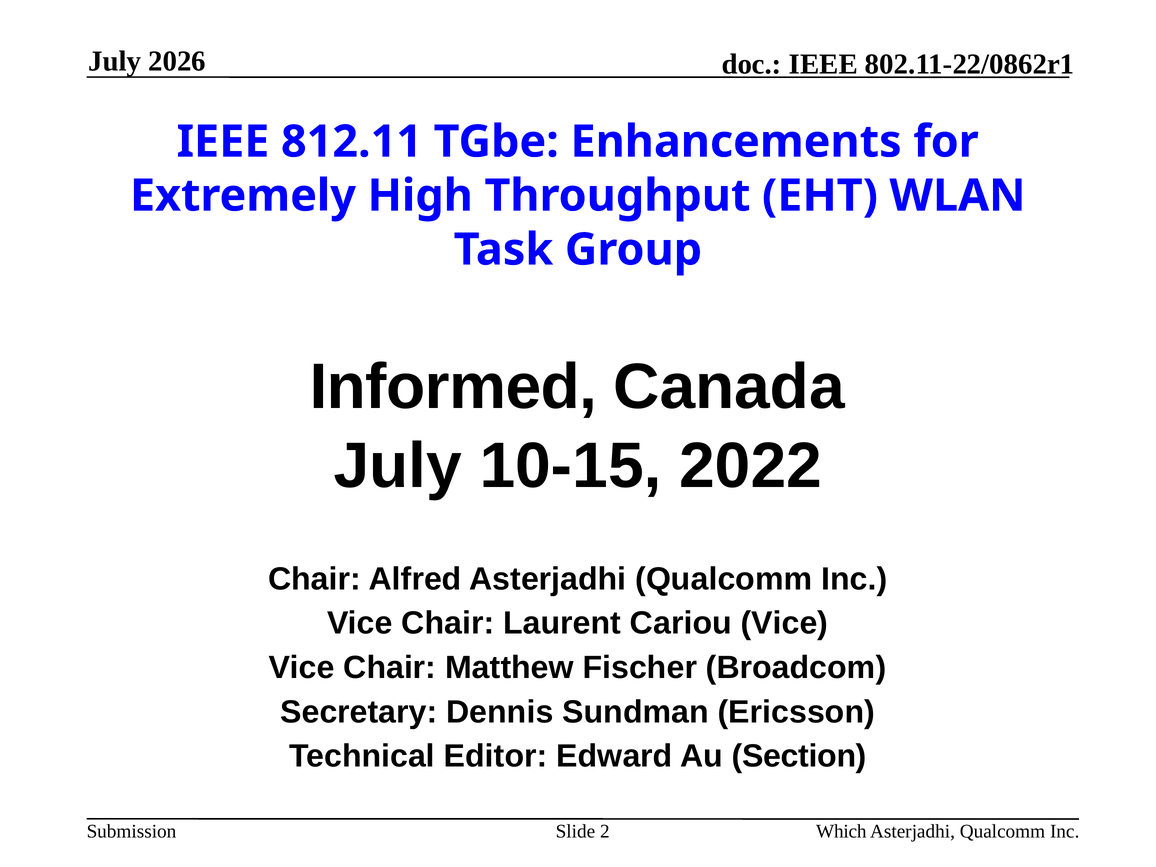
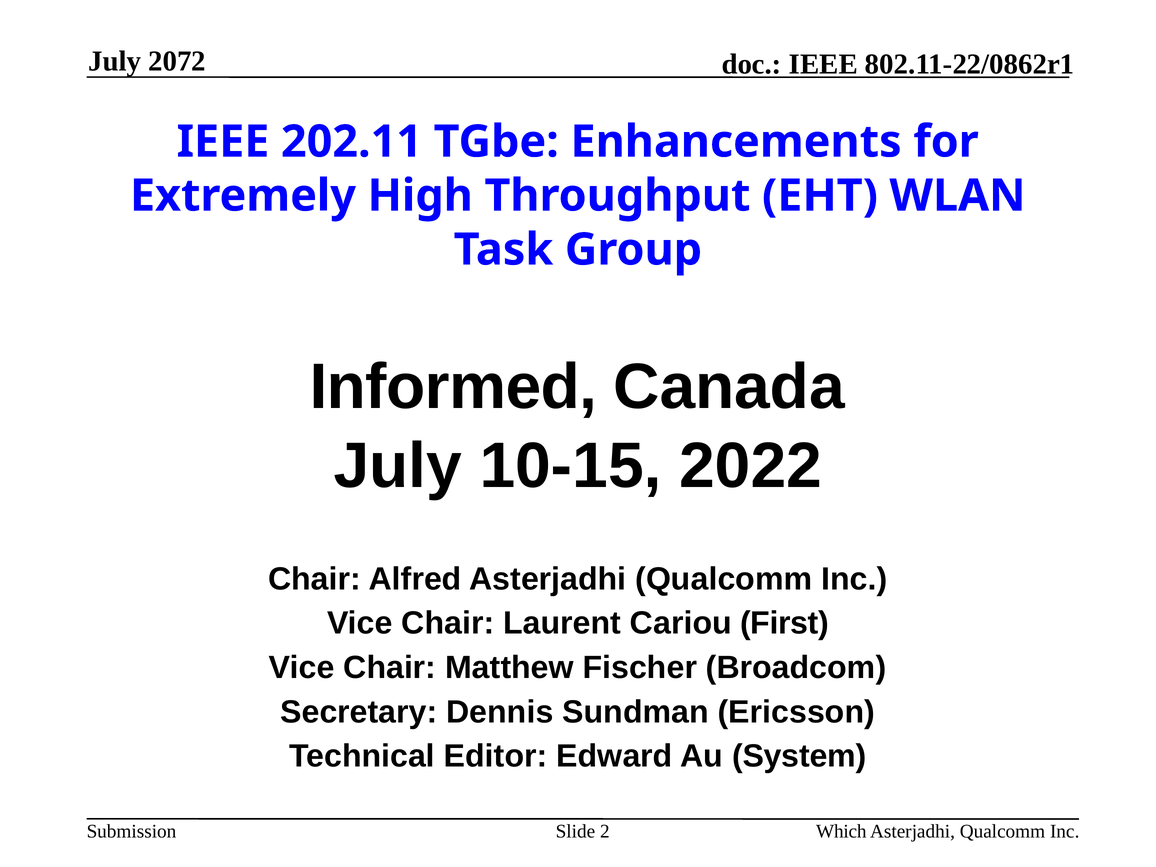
2026: 2026 -> 2072 (177, 61)
812.11: 812.11 -> 202.11 (351, 142)
Cariou Vice: Vice -> First (785, 623)
Section: Section -> System (799, 756)
